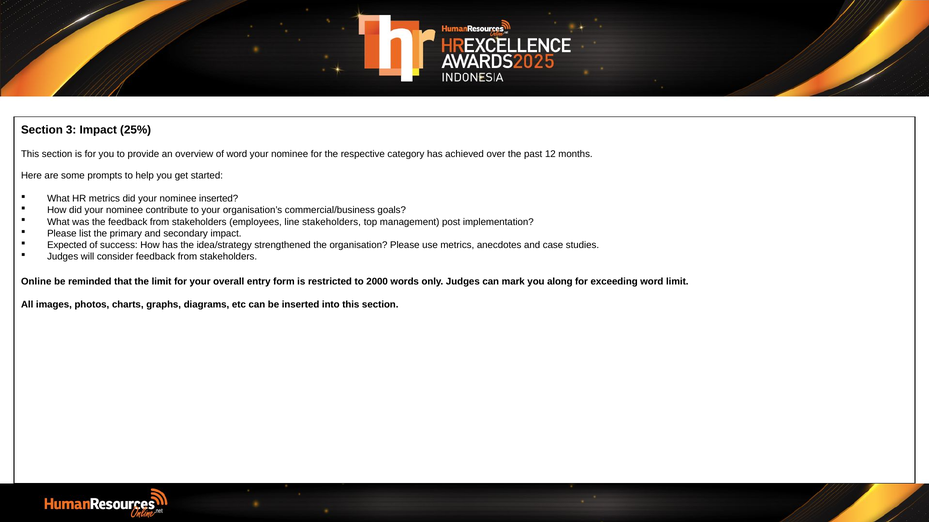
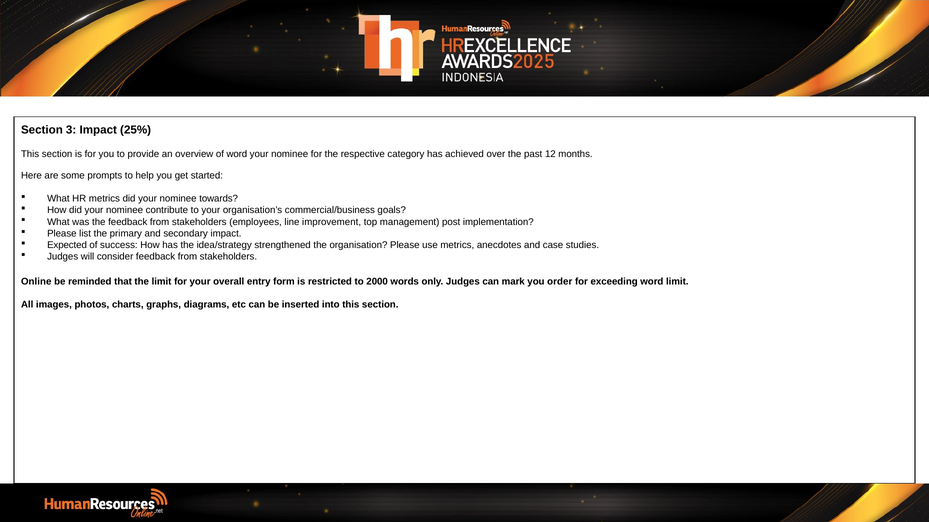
nominee inserted: inserted -> towards (219, 199)
line stakeholders: stakeholders -> improvement (332, 222)
along: along -> order (560, 282)
